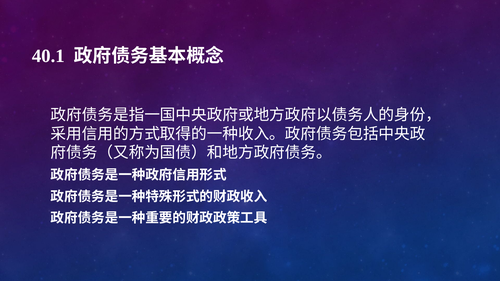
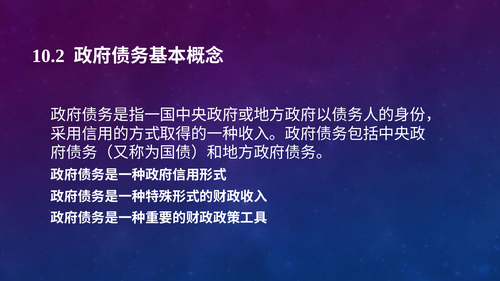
40.1: 40.1 -> 10.2 (48, 56)
